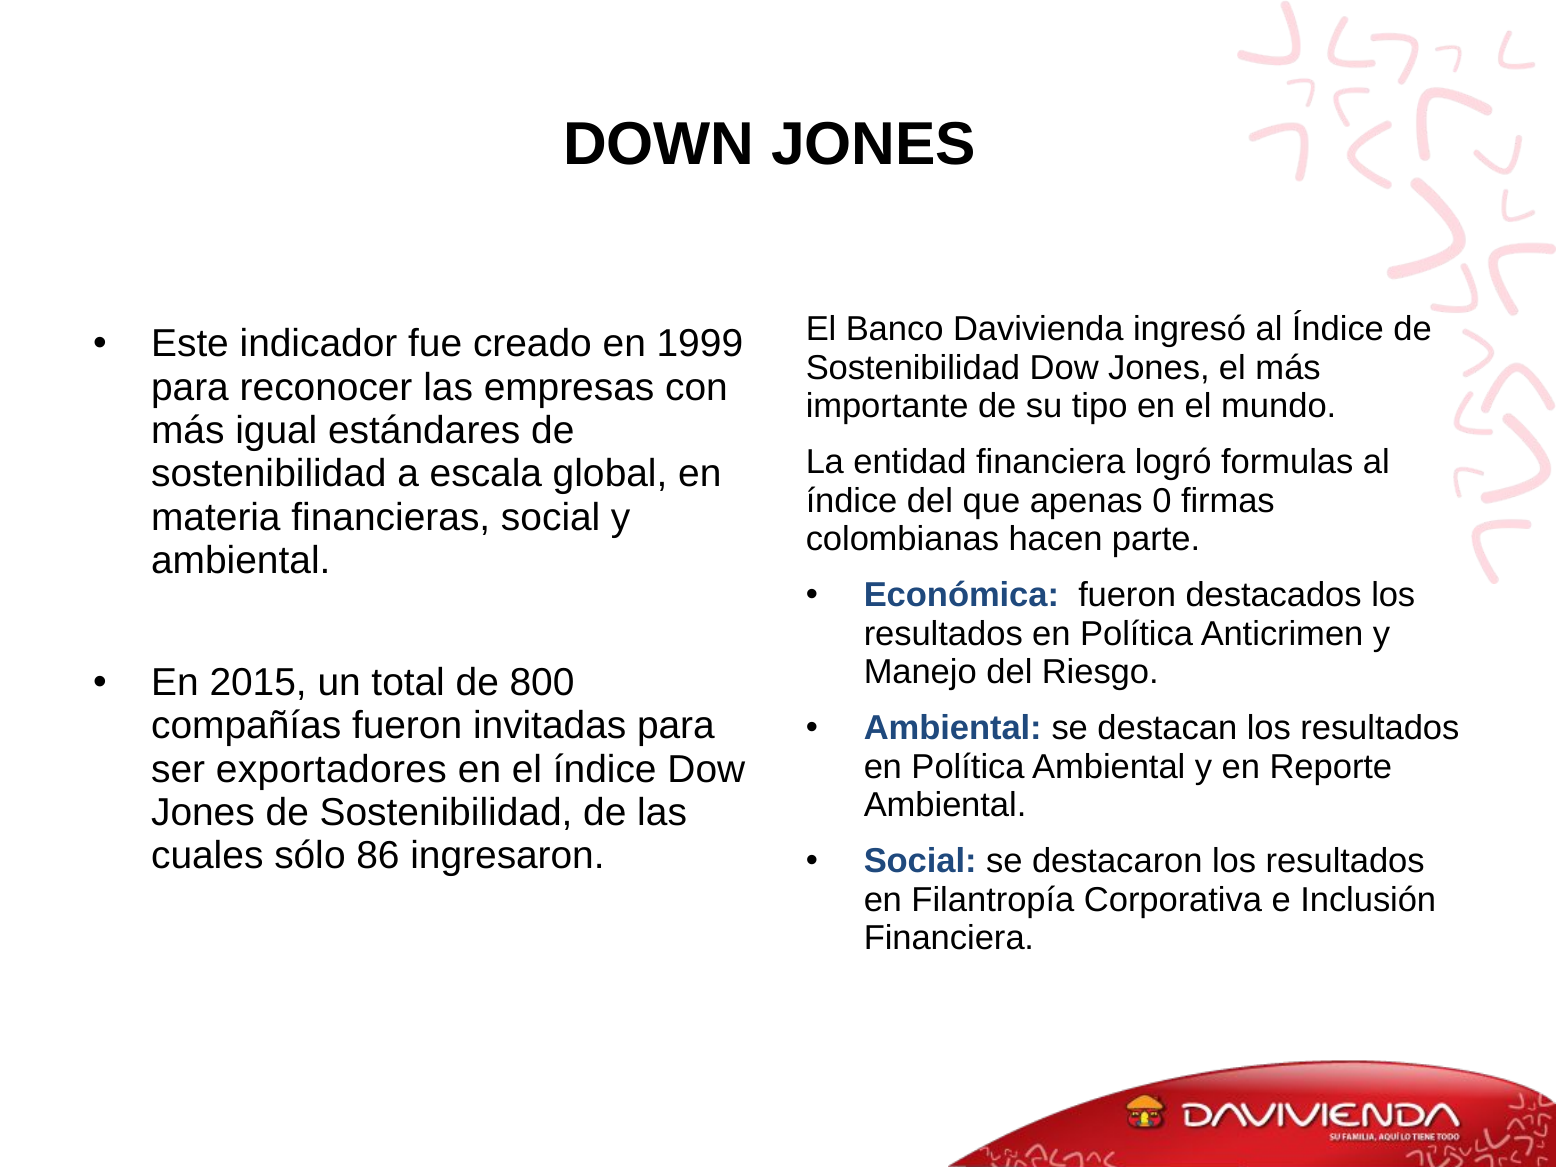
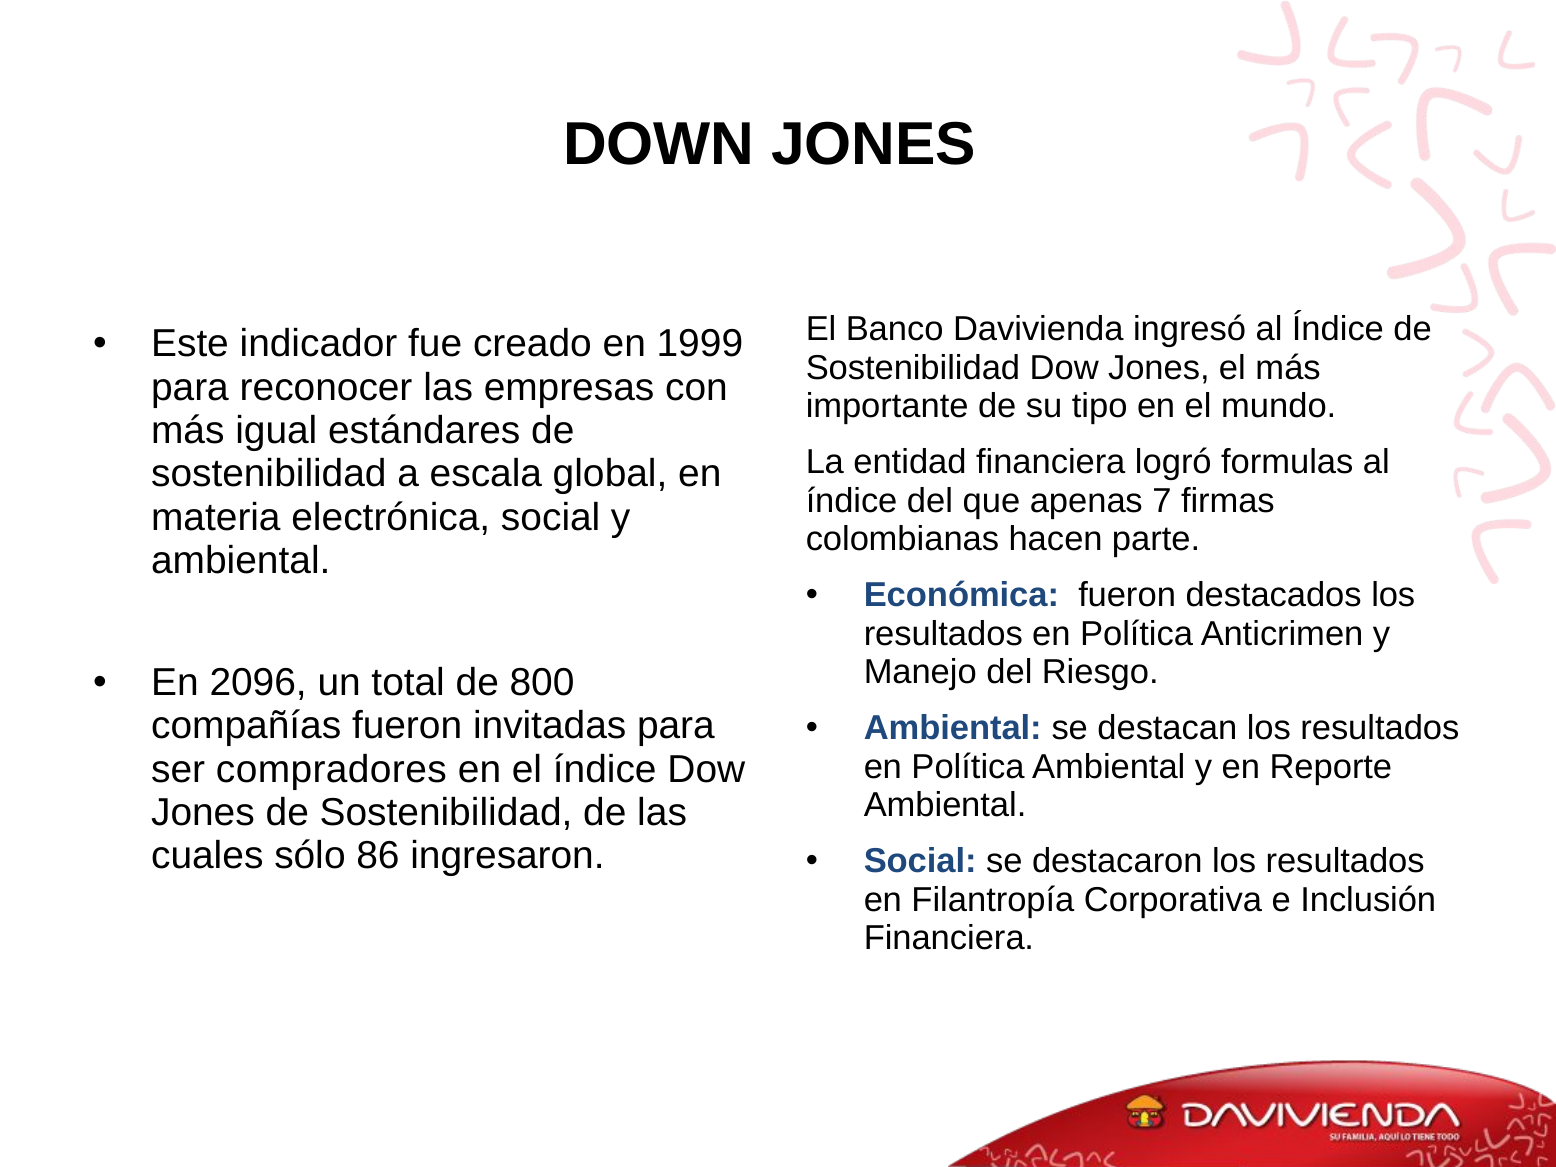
0: 0 -> 7 (1162, 501)
financieras: financieras -> electrónica (391, 518)
2015: 2015 -> 2096 (258, 682)
exportadores: exportadores -> compradores (331, 769)
